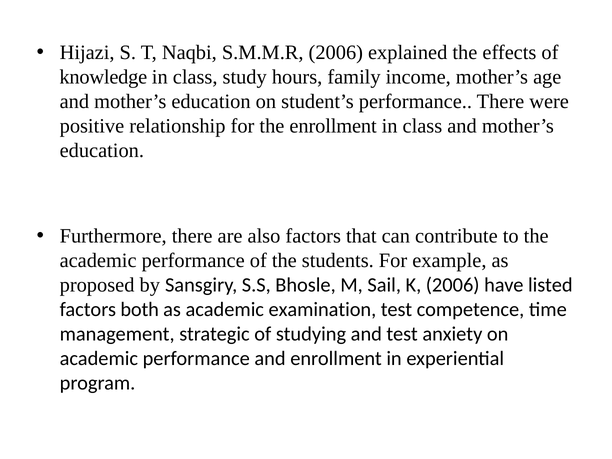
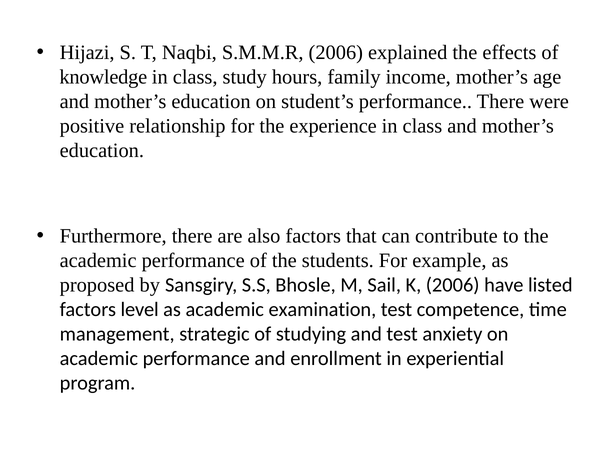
the enrollment: enrollment -> experience (333, 126)
both: both -> level (140, 309)
